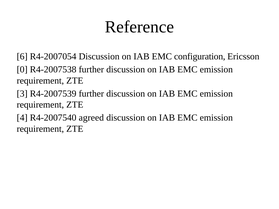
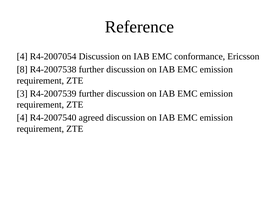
6: 6 -> 4 (22, 56)
configuration: configuration -> conformance (200, 56)
0: 0 -> 8 (22, 69)
